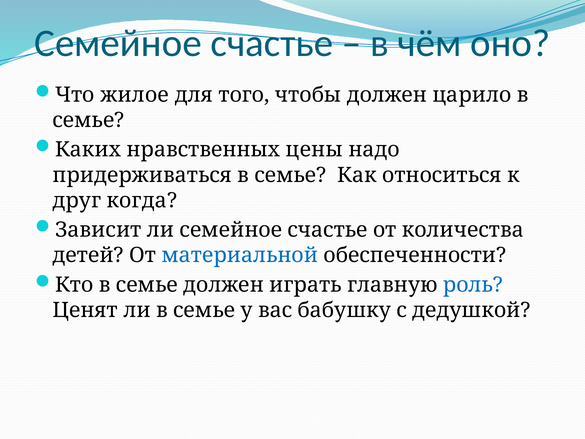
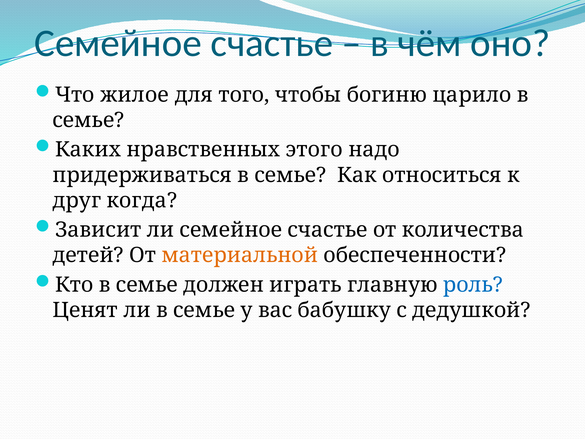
чтобы должен: должен -> богиню (387, 95)
цены: цены -> этого (314, 150)
материальной colour: blue -> orange (240, 255)
